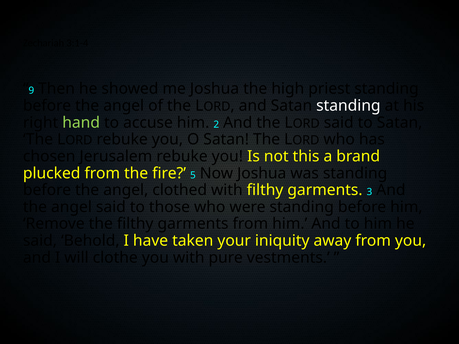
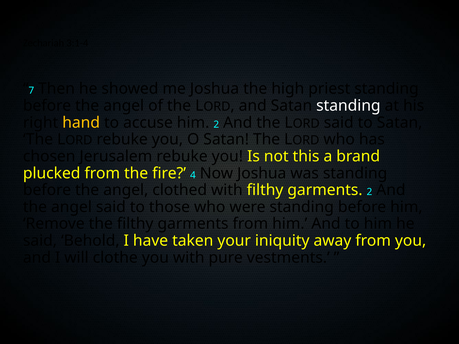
9: 9 -> 7 (31, 91)
hand colour: light green -> yellow (81, 123)
5: 5 -> 4 (193, 175)
garments 3: 3 -> 2 (369, 192)
